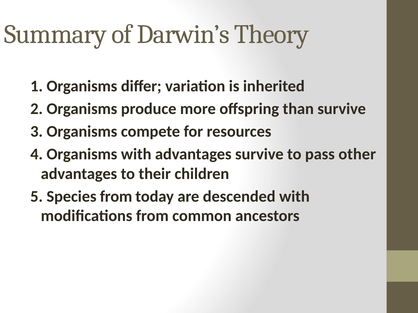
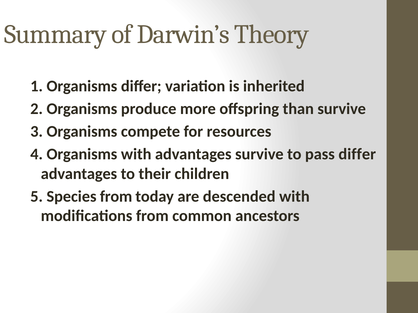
pass other: other -> differ (357, 154)
